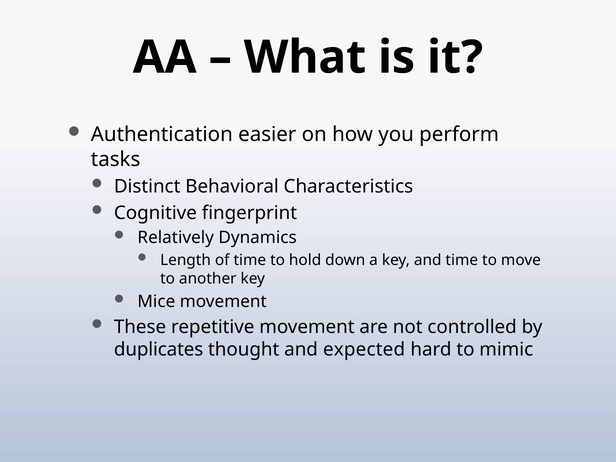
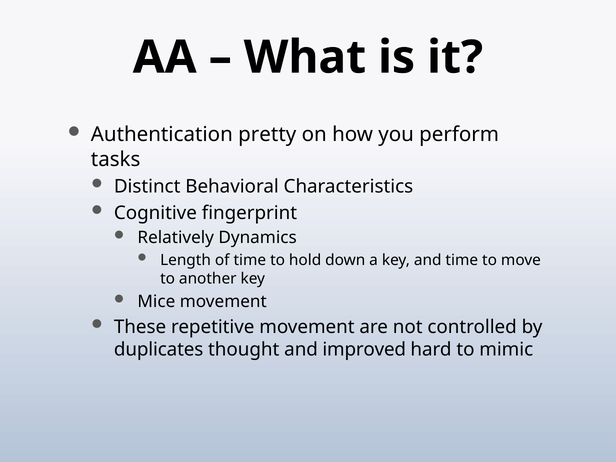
easier: easier -> pretty (267, 135)
expected: expected -> improved (364, 350)
